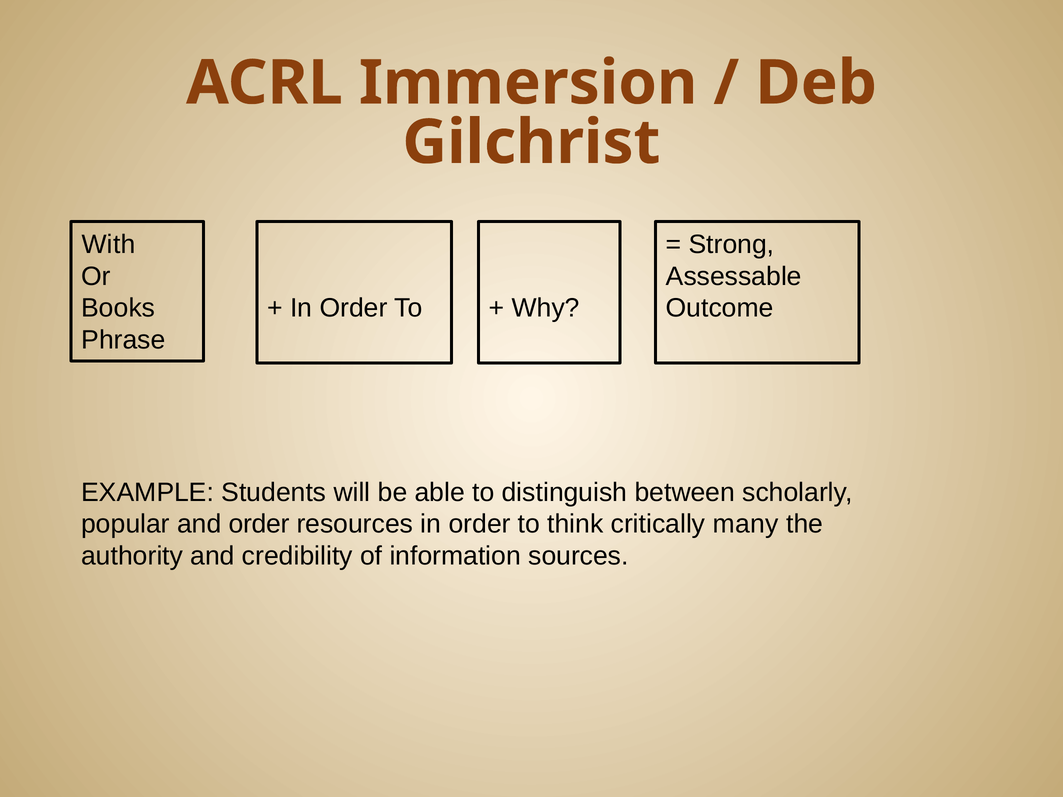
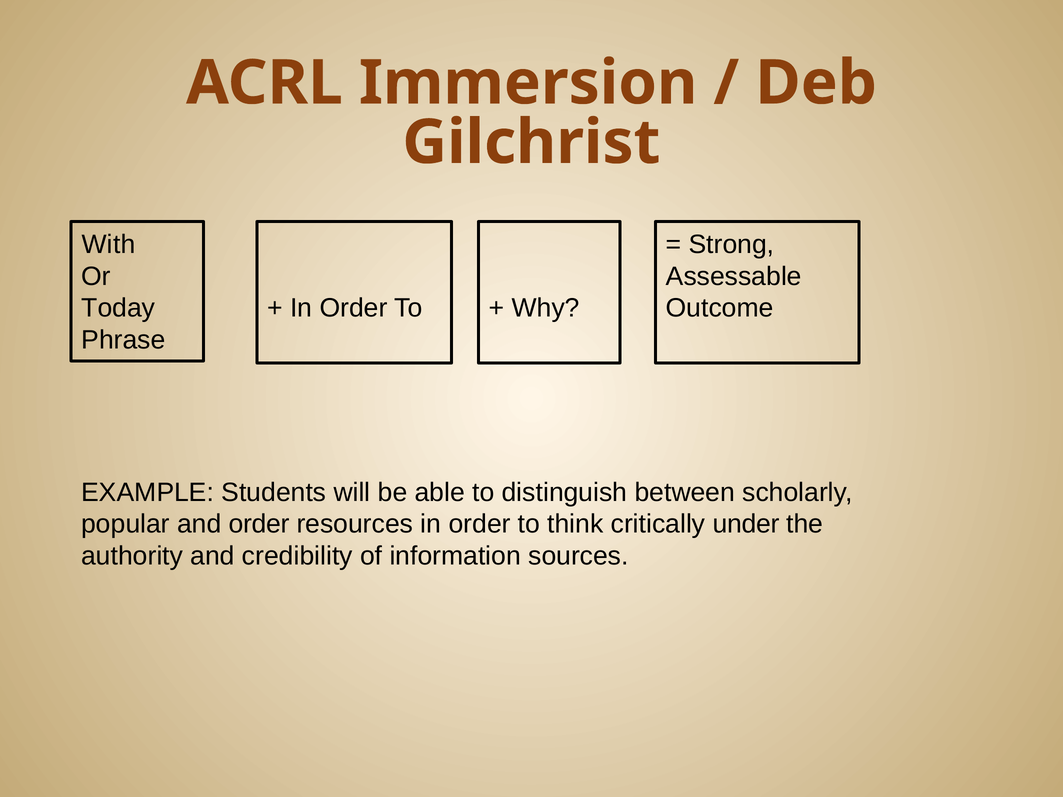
Books: Books -> Today (118, 308)
many: many -> under (746, 524)
